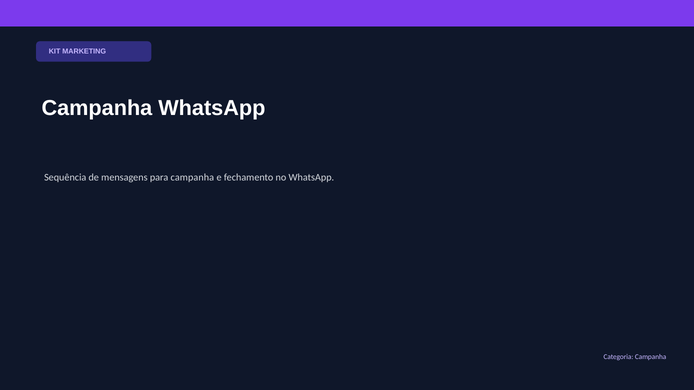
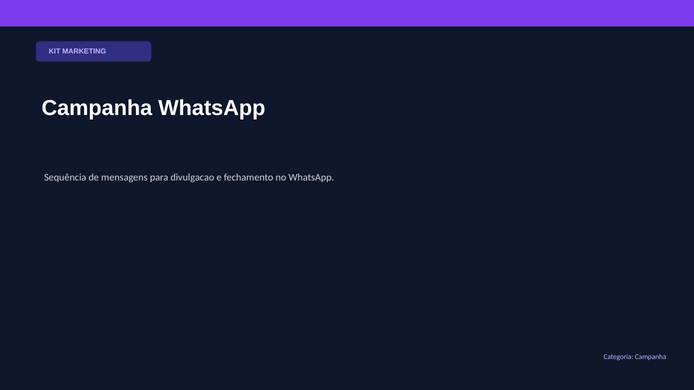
para campanha: campanha -> divulgacao (192, 178)
